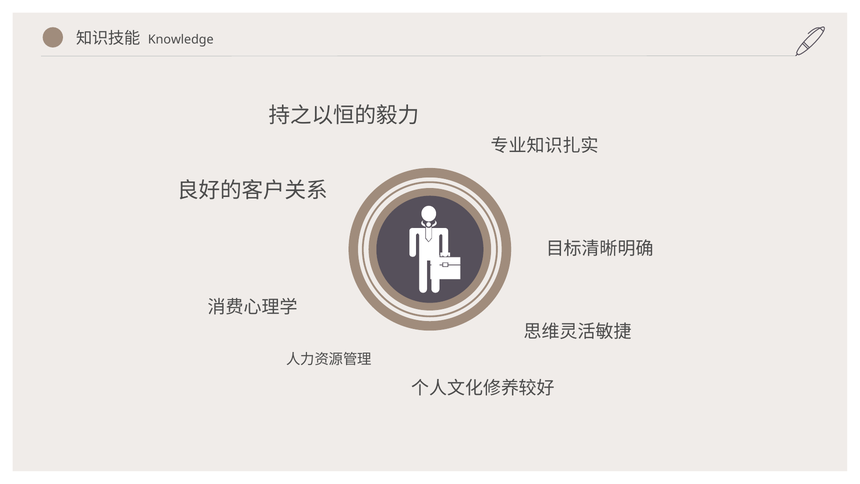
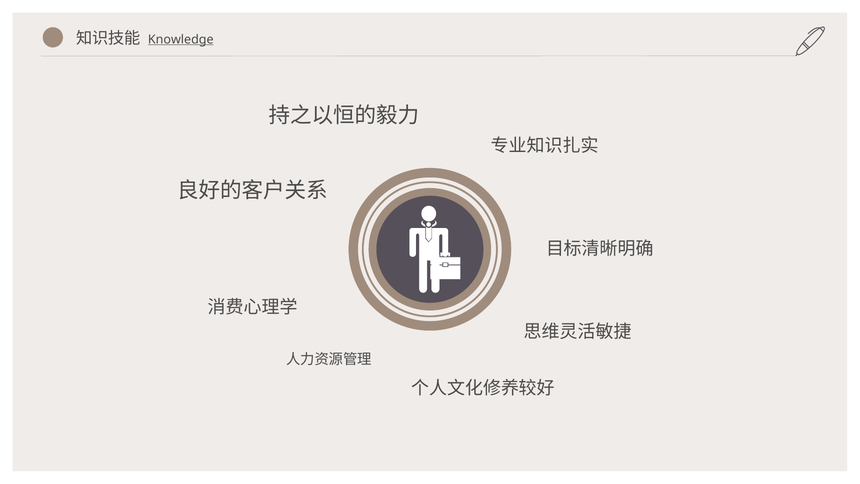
Knowledge underline: none -> present (181, 39)
